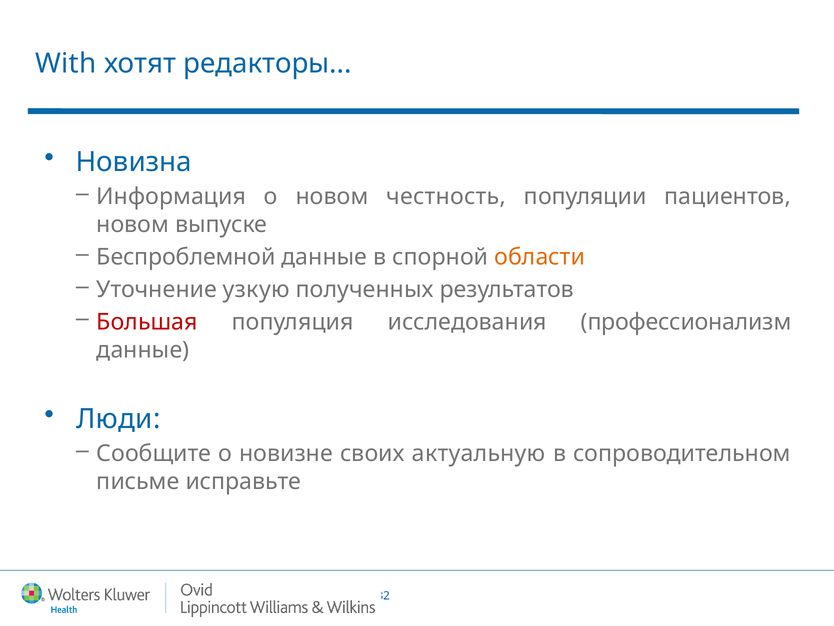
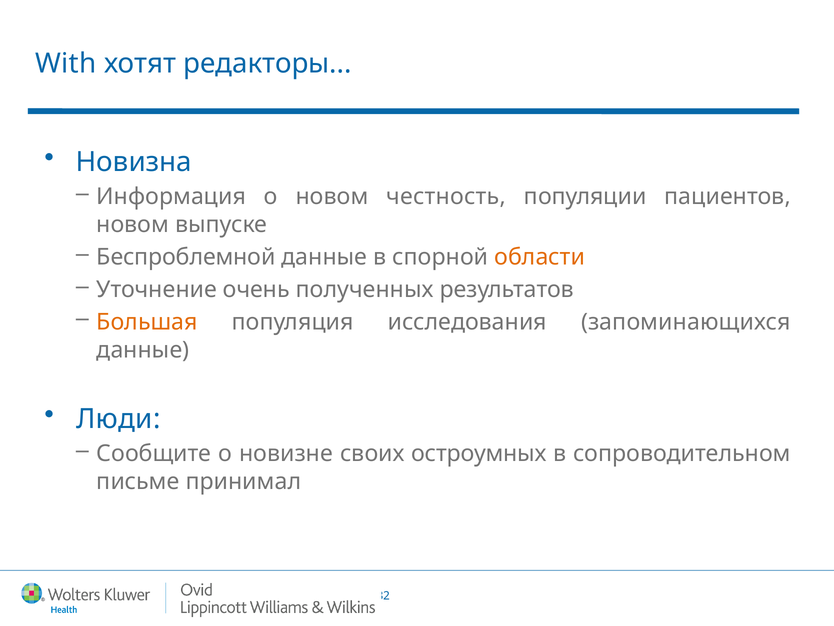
узкую: узкую -> очень (256, 289)
Большая colour: red -> orange (147, 322)
профессионализм: профессионализм -> запоминающихся (686, 322)
актуальную: актуальную -> остроумных (479, 453)
исправьте: исправьте -> принимал (243, 481)
